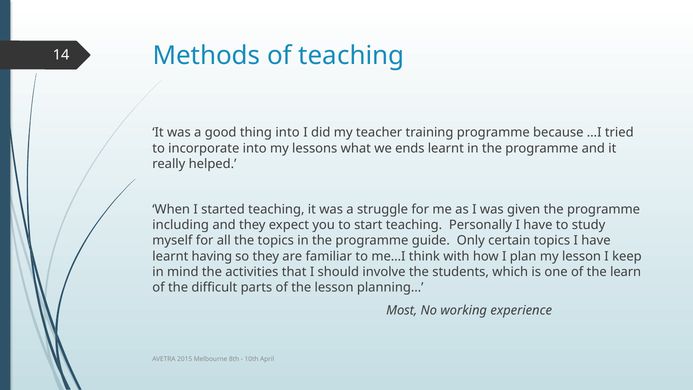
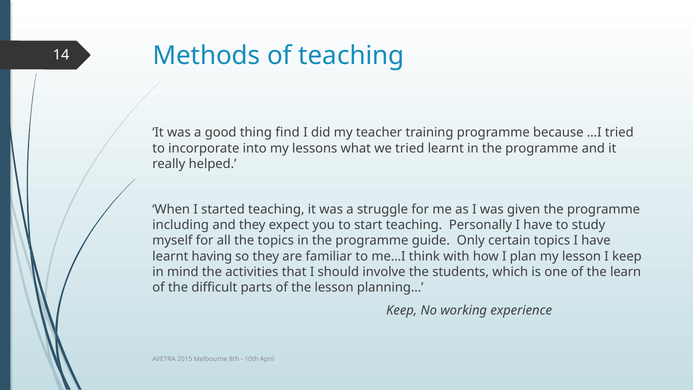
thing into: into -> find (288, 133)
we ends: ends -> tried (410, 148)
Most: Most -> Keep (402, 310)
